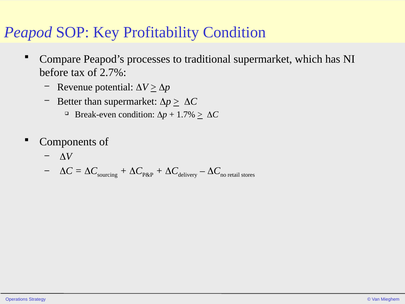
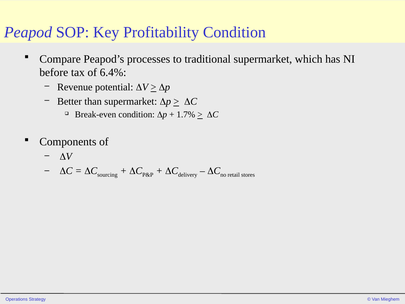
2.7%: 2.7% -> 6.4% (113, 72)
